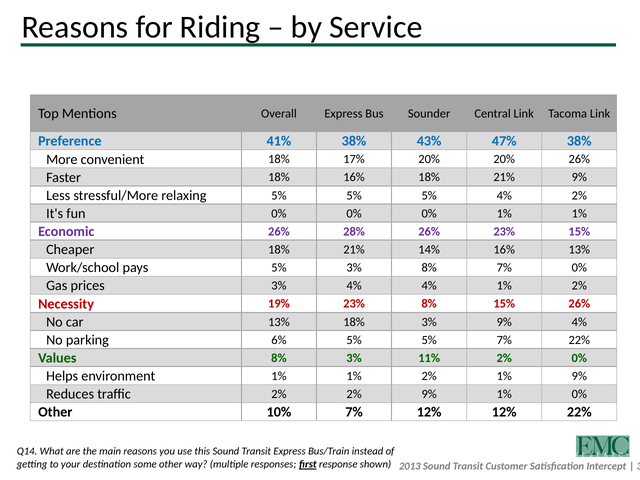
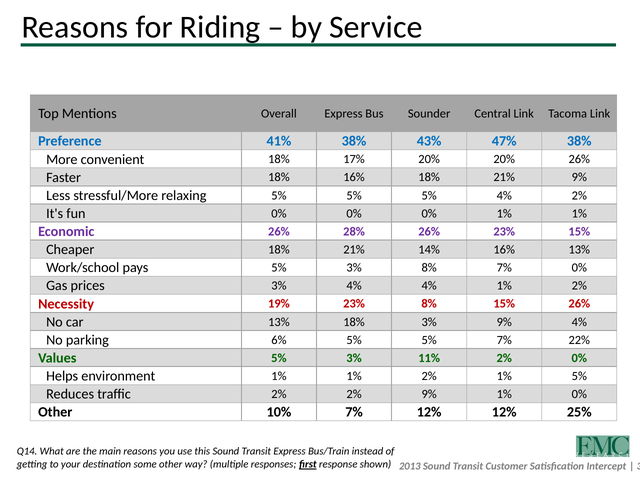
Values 8%: 8% -> 5% (279, 358)
1% 9%: 9% -> 5% (579, 376)
12% 22%: 22% -> 25% (579, 412)
